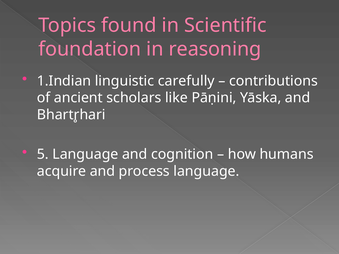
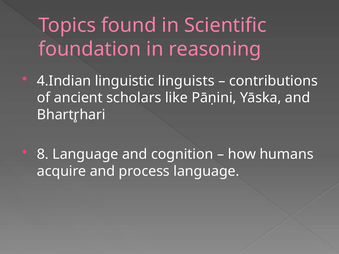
1.Indian: 1.Indian -> 4.Indian (64, 81)
carefully: carefully -> linguists (186, 81)
5: 5 -> 8 (43, 154)
